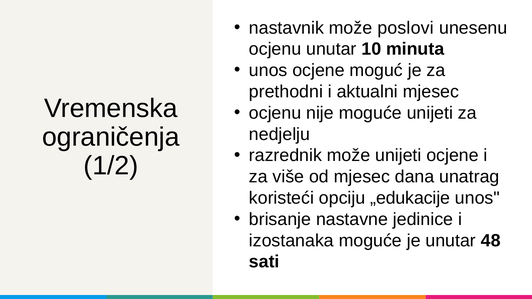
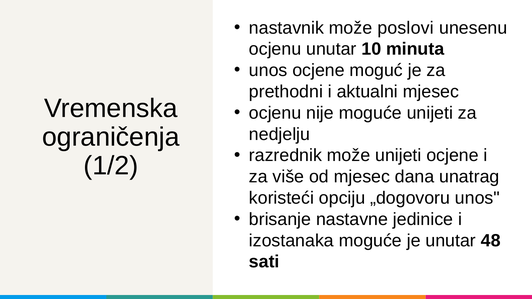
„edukacije: „edukacije -> „dogovoru (410, 198)
